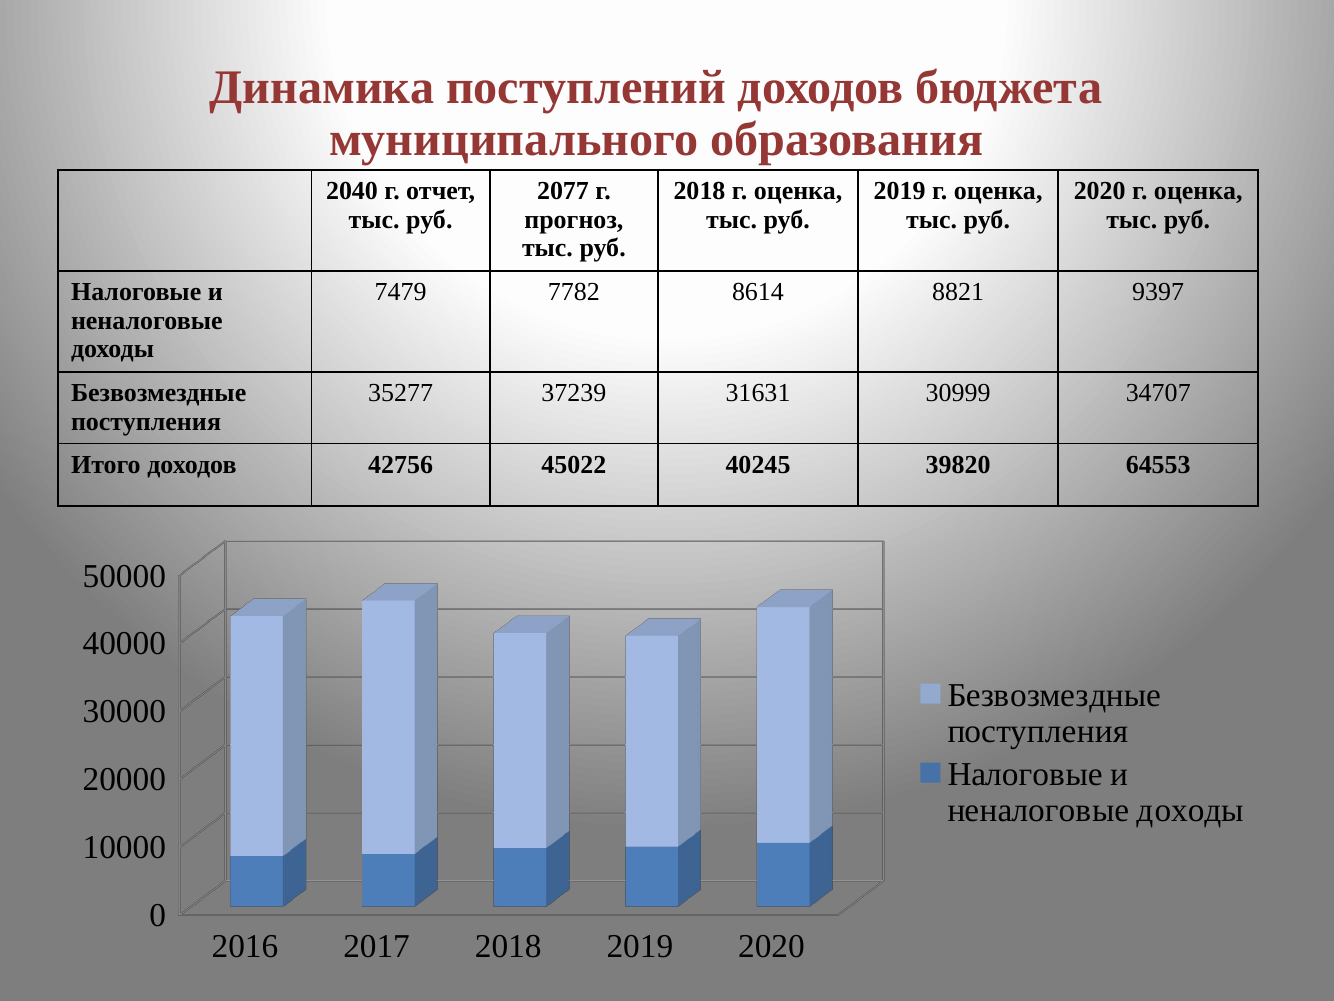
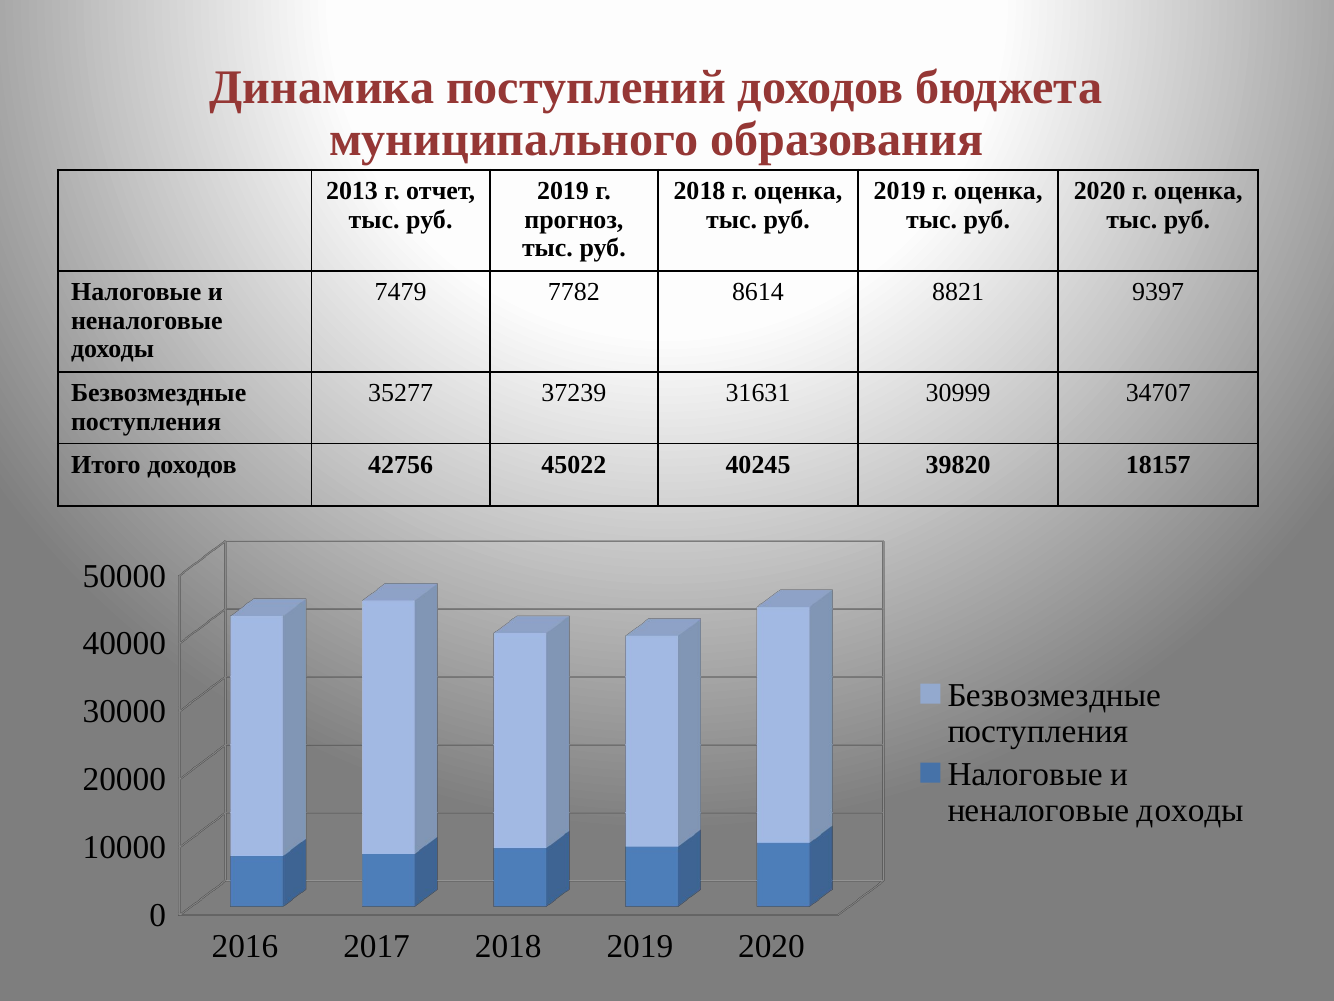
2040: 2040 -> 2013 (352, 191)
2077: 2077 -> 2019 (563, 191)
64553: 64553 -> 18157 (1158, 464)
